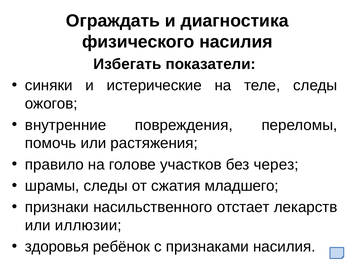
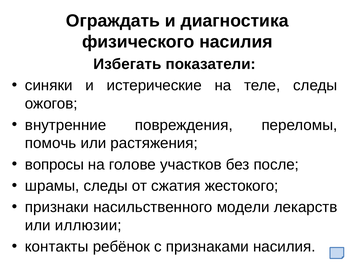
правило: правило -> вопросы (54, 165)
через: через -> после (276, 165)
младшего: младшего -> жестокого (242, 186)
отстает: отстает -> модели (243, 207)
здоровья: здоровья -> контакты (57, 247)
